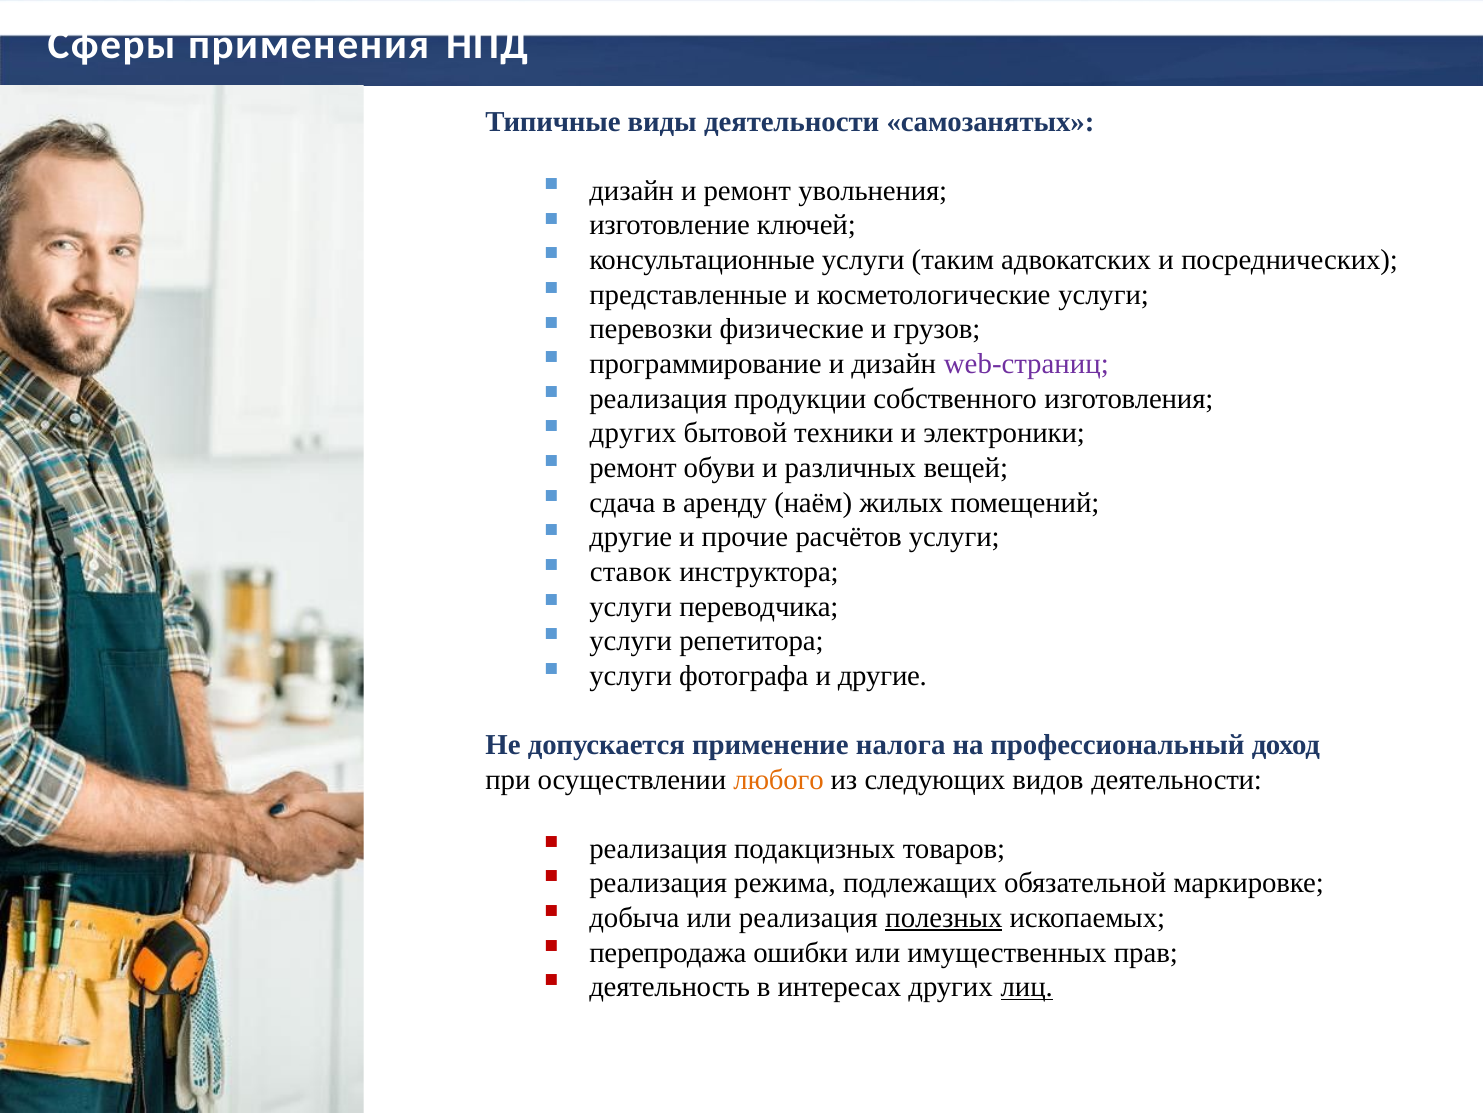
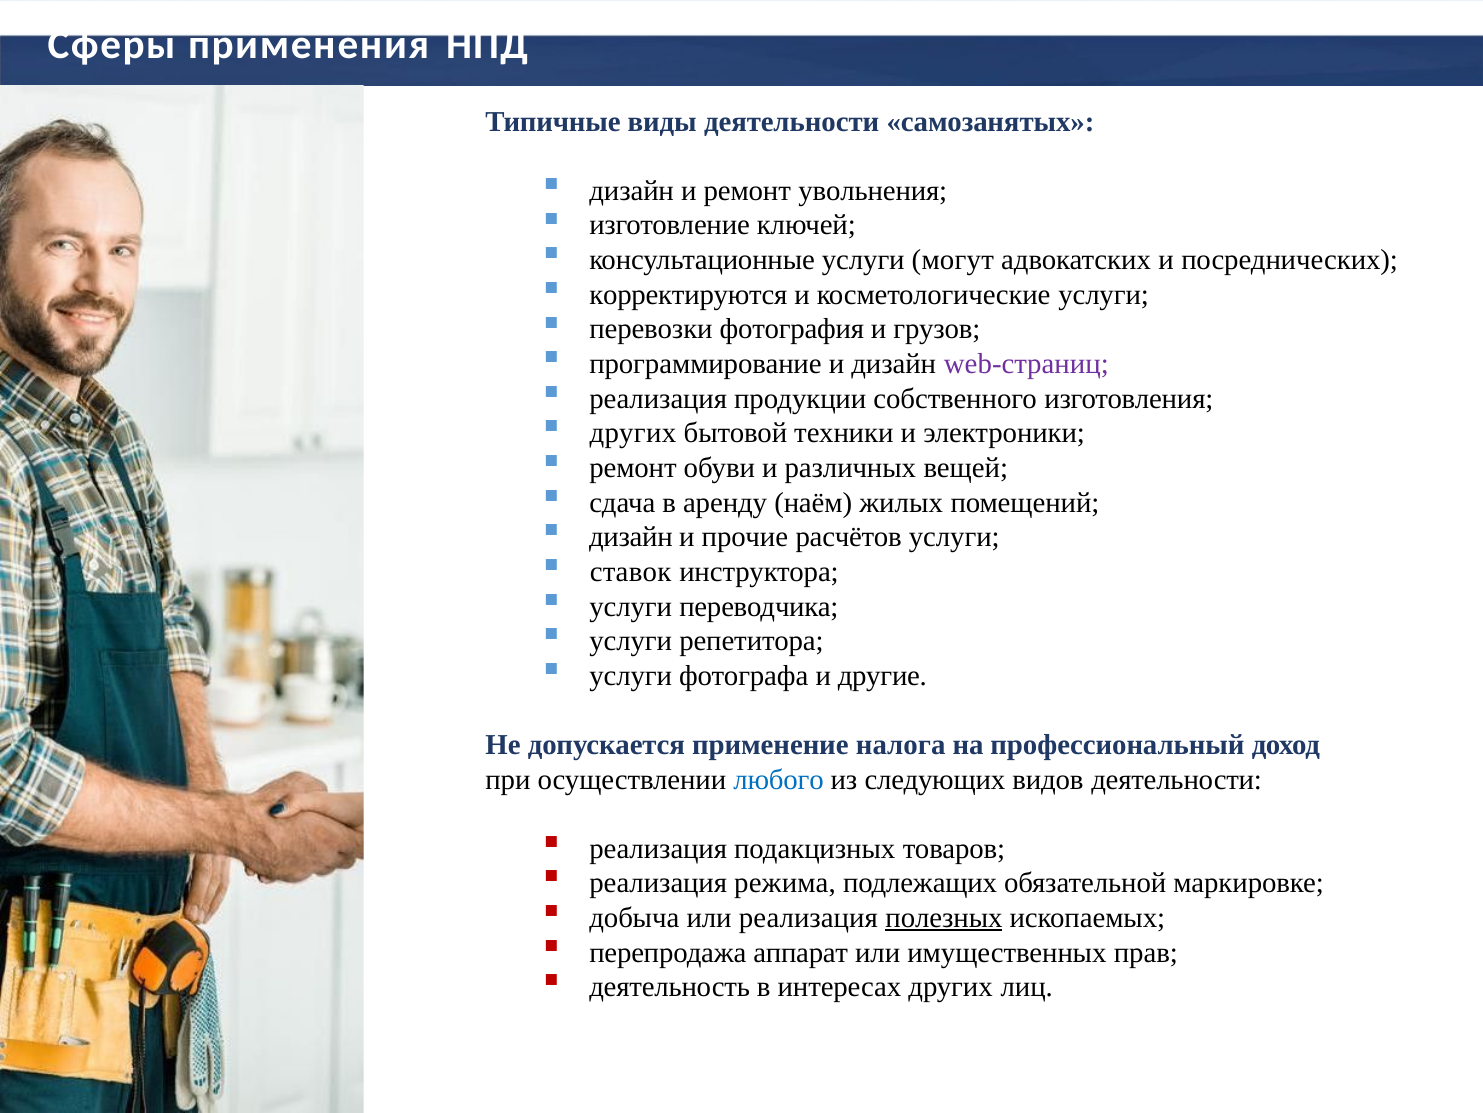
таким: таким -> могут (953, 260)
представленные: представленные -> корректируются (688, 294)
физические: физические -> фотография (792, 329)
другие: другие -> дизайн (631, 537)
любого colour: orange -> blue (779, 779)
ошибки: ошибки -> аппарат (801, 952)
лиц underline: present -> none (1027, 986)
